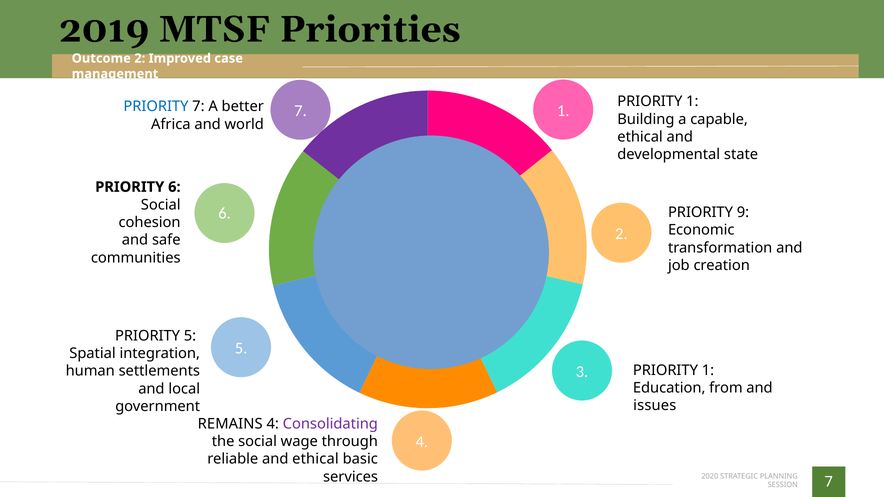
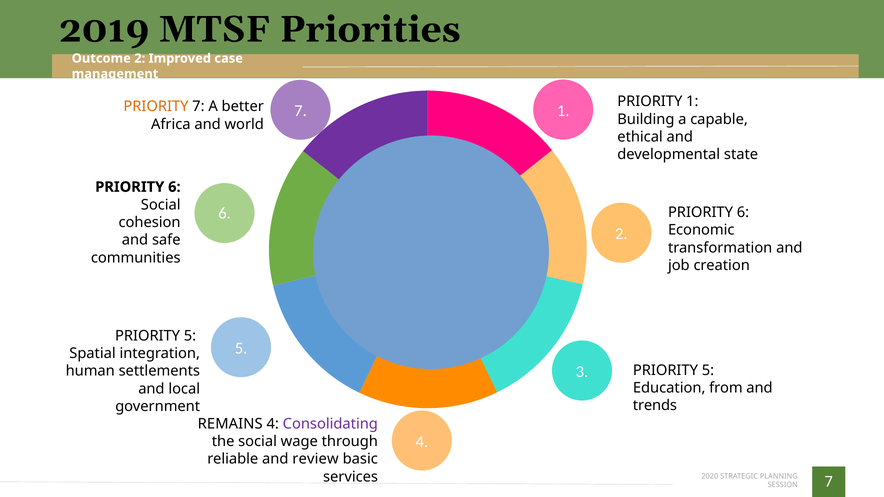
PRIORITY colour: blue -> orange (156, 107)
9: 9 -> 6 (743, 213)
1: 1 -> 5 (708, 370)
issues: issues -> trends (655, 406)
and ethical: ethical -> review (315, 459)
